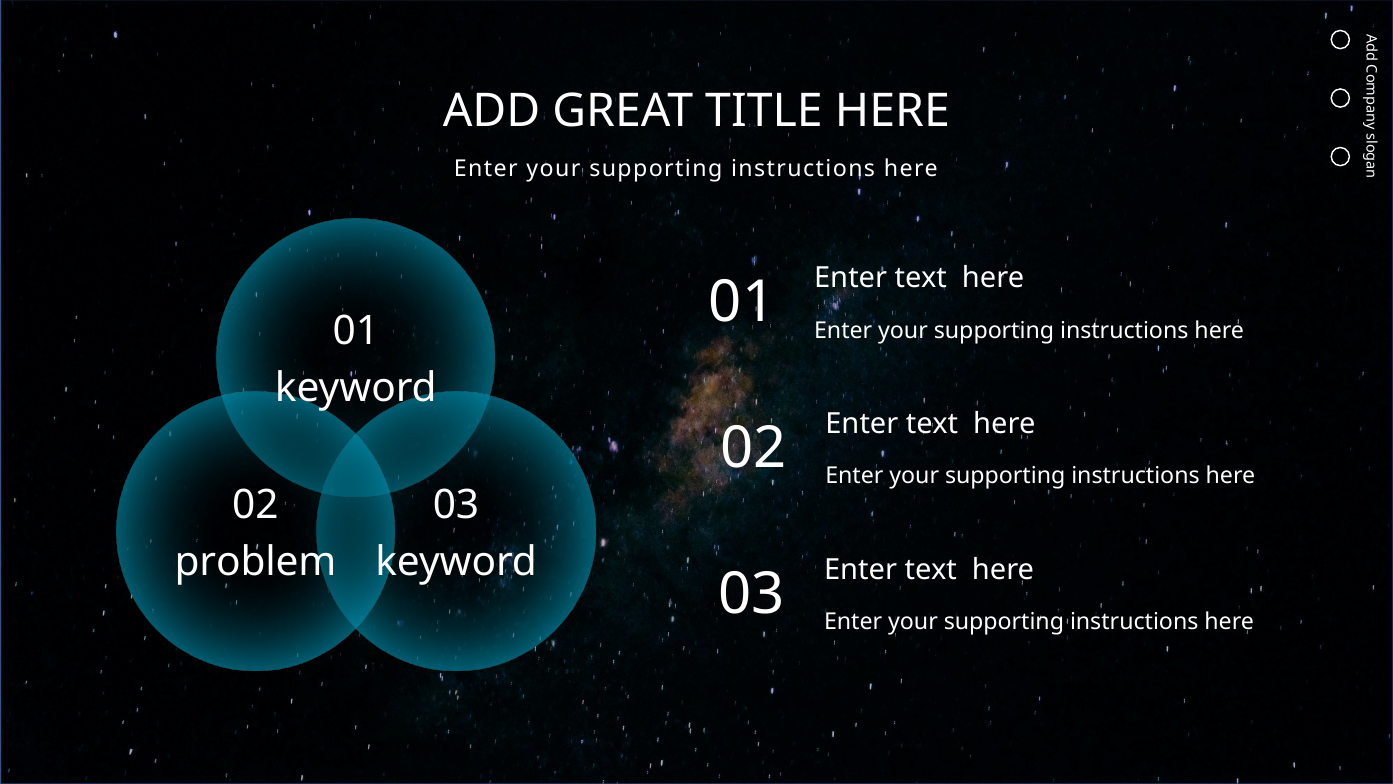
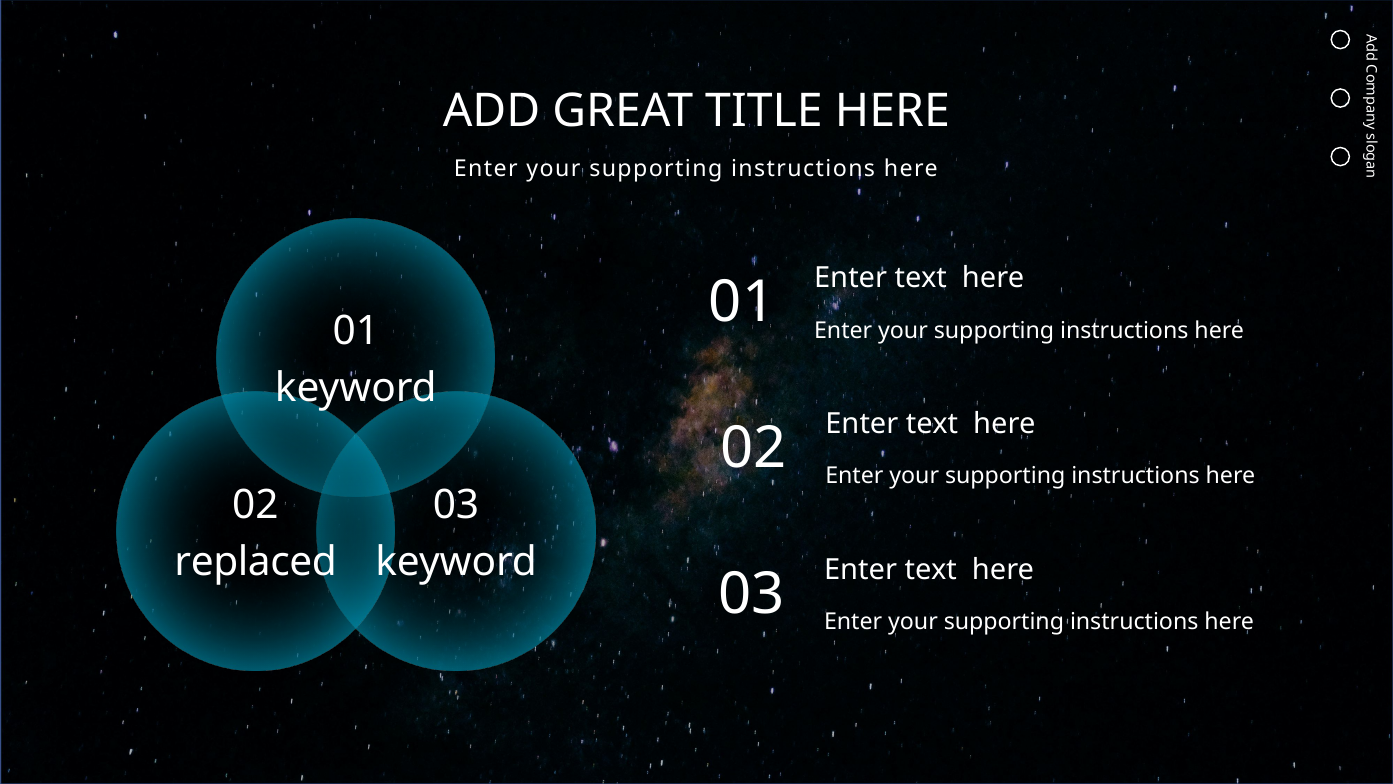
problem: problem -> replaced (256, 562)
